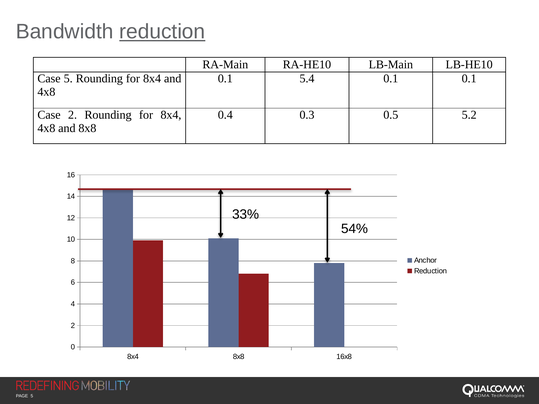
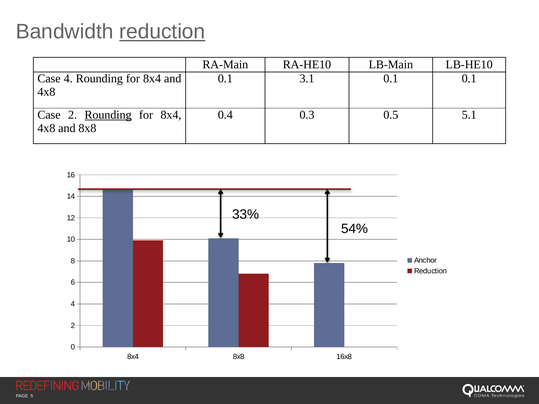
Case 5: 5 -> 4 (68, 79)
5.4: 5.4 -> 3.1 (307, 79)
Rounding underline: none -> present (108, 115)
5.2: 5.2 -> 5.1 (469, 115)
